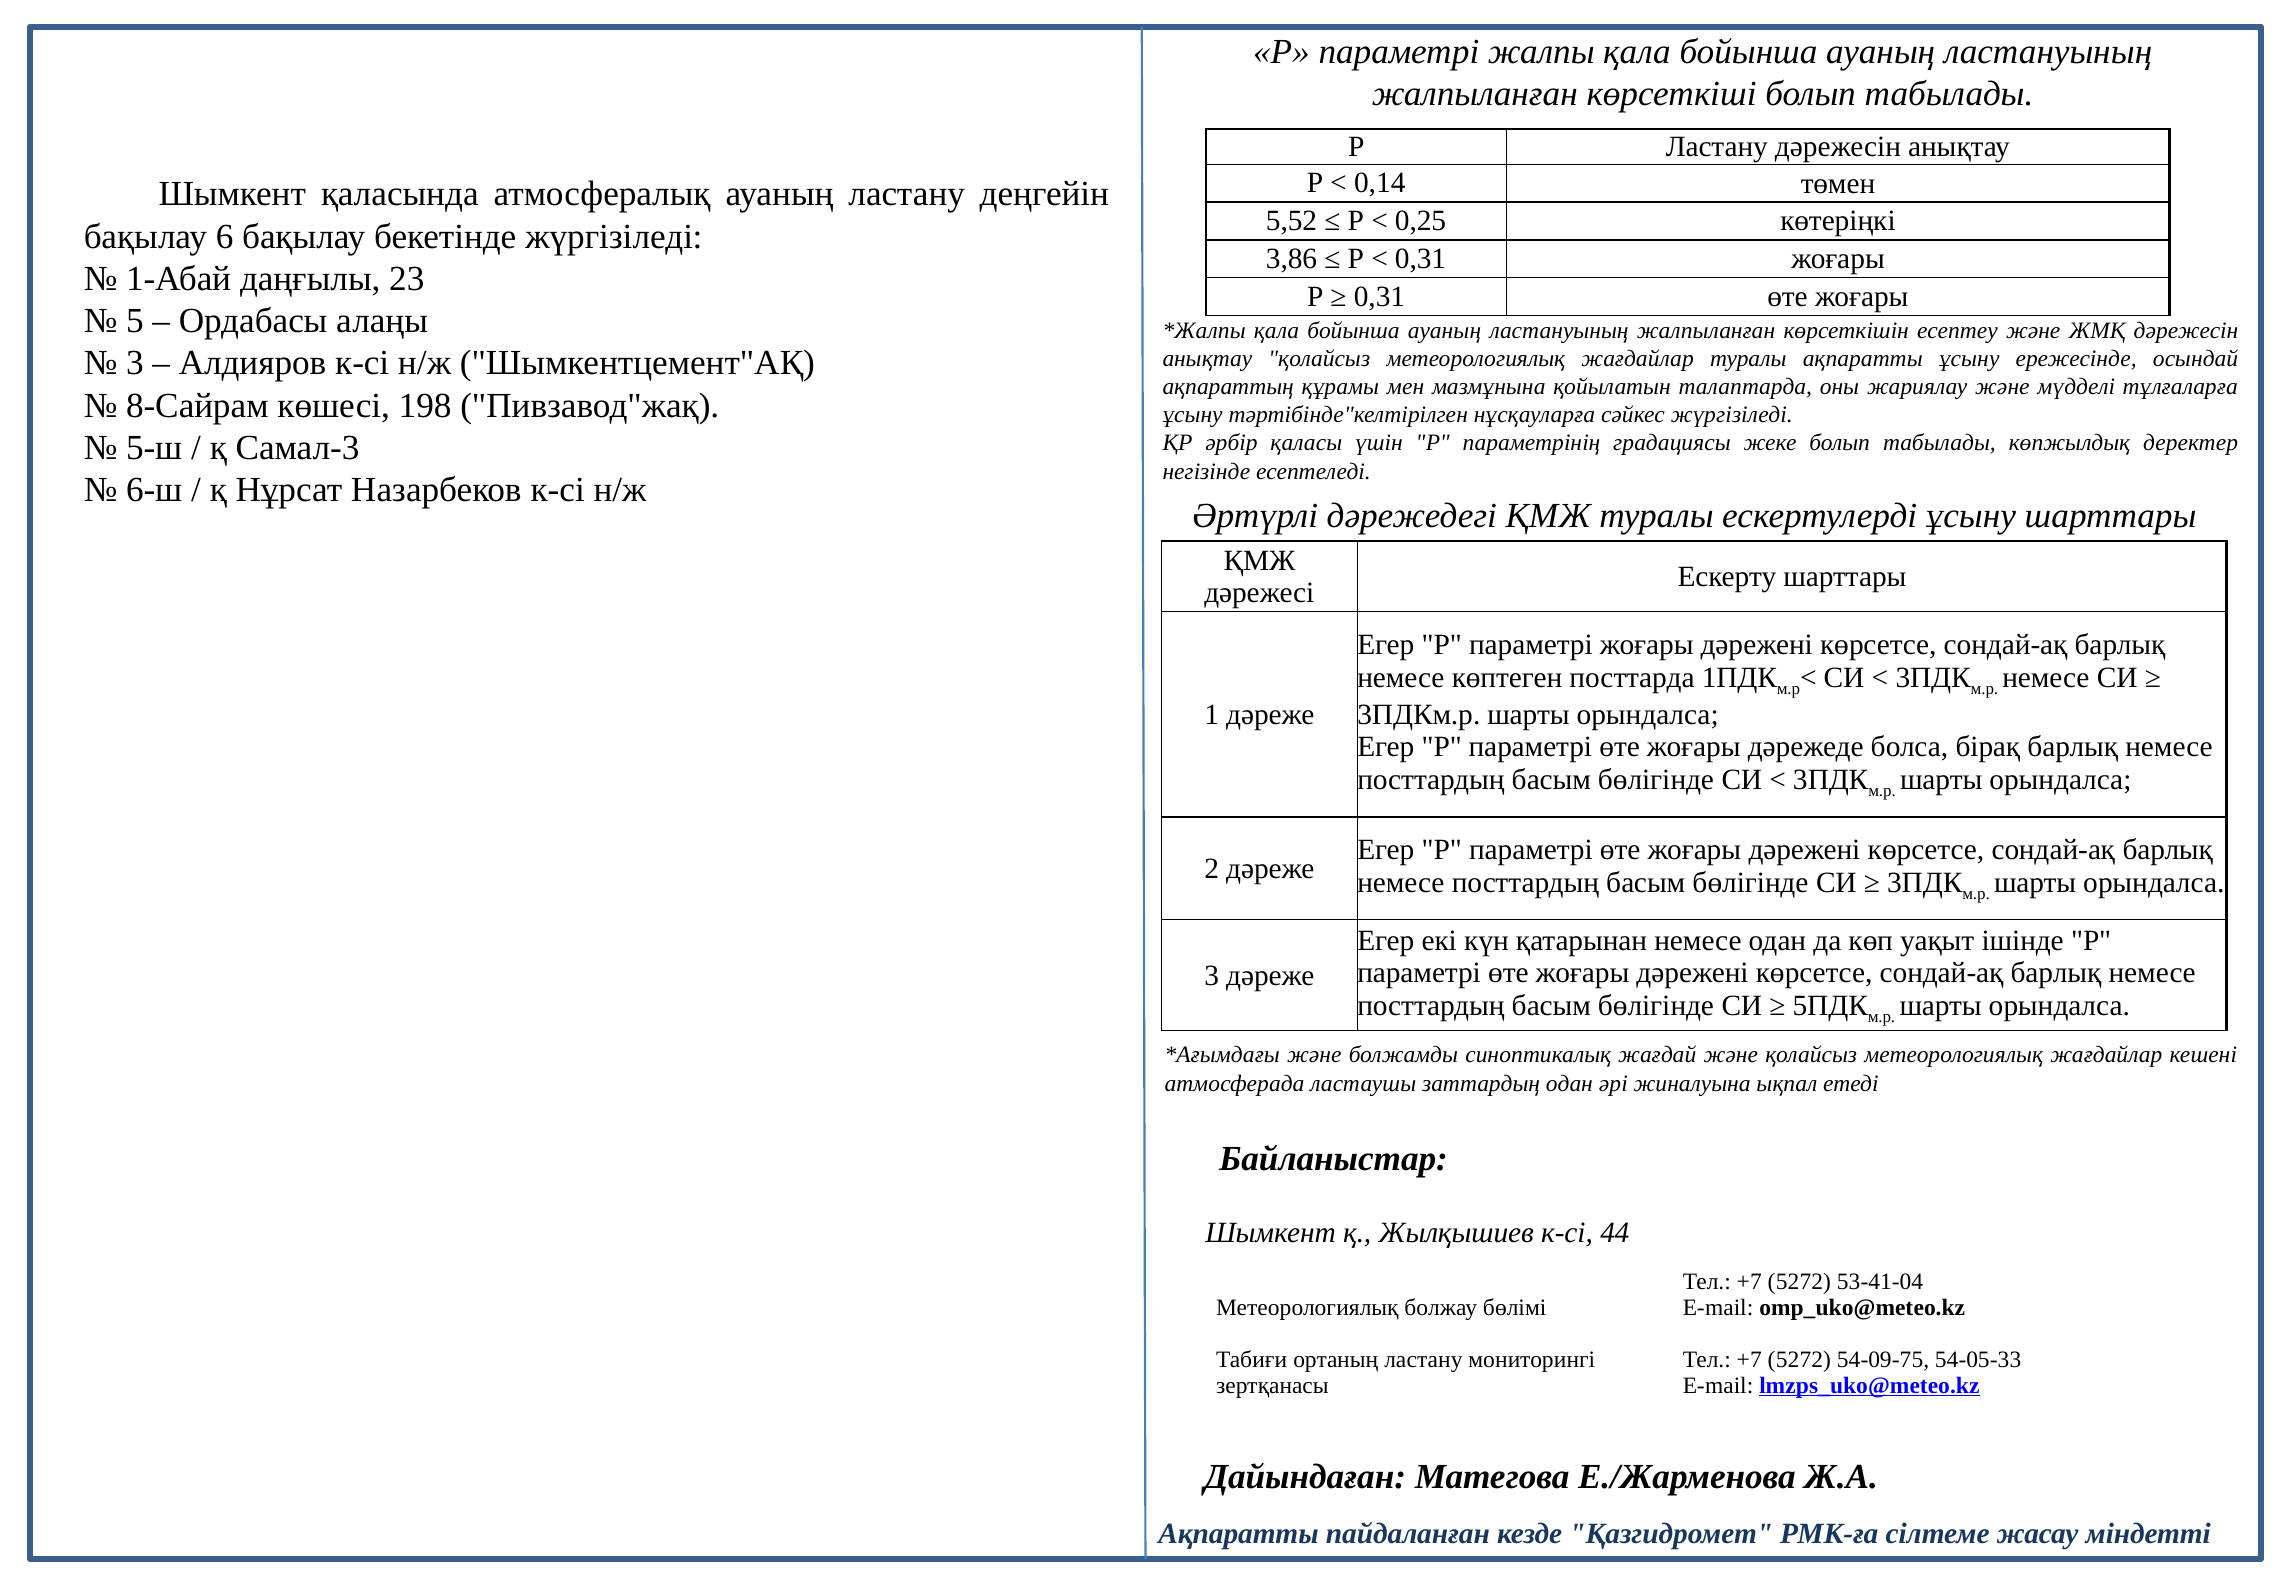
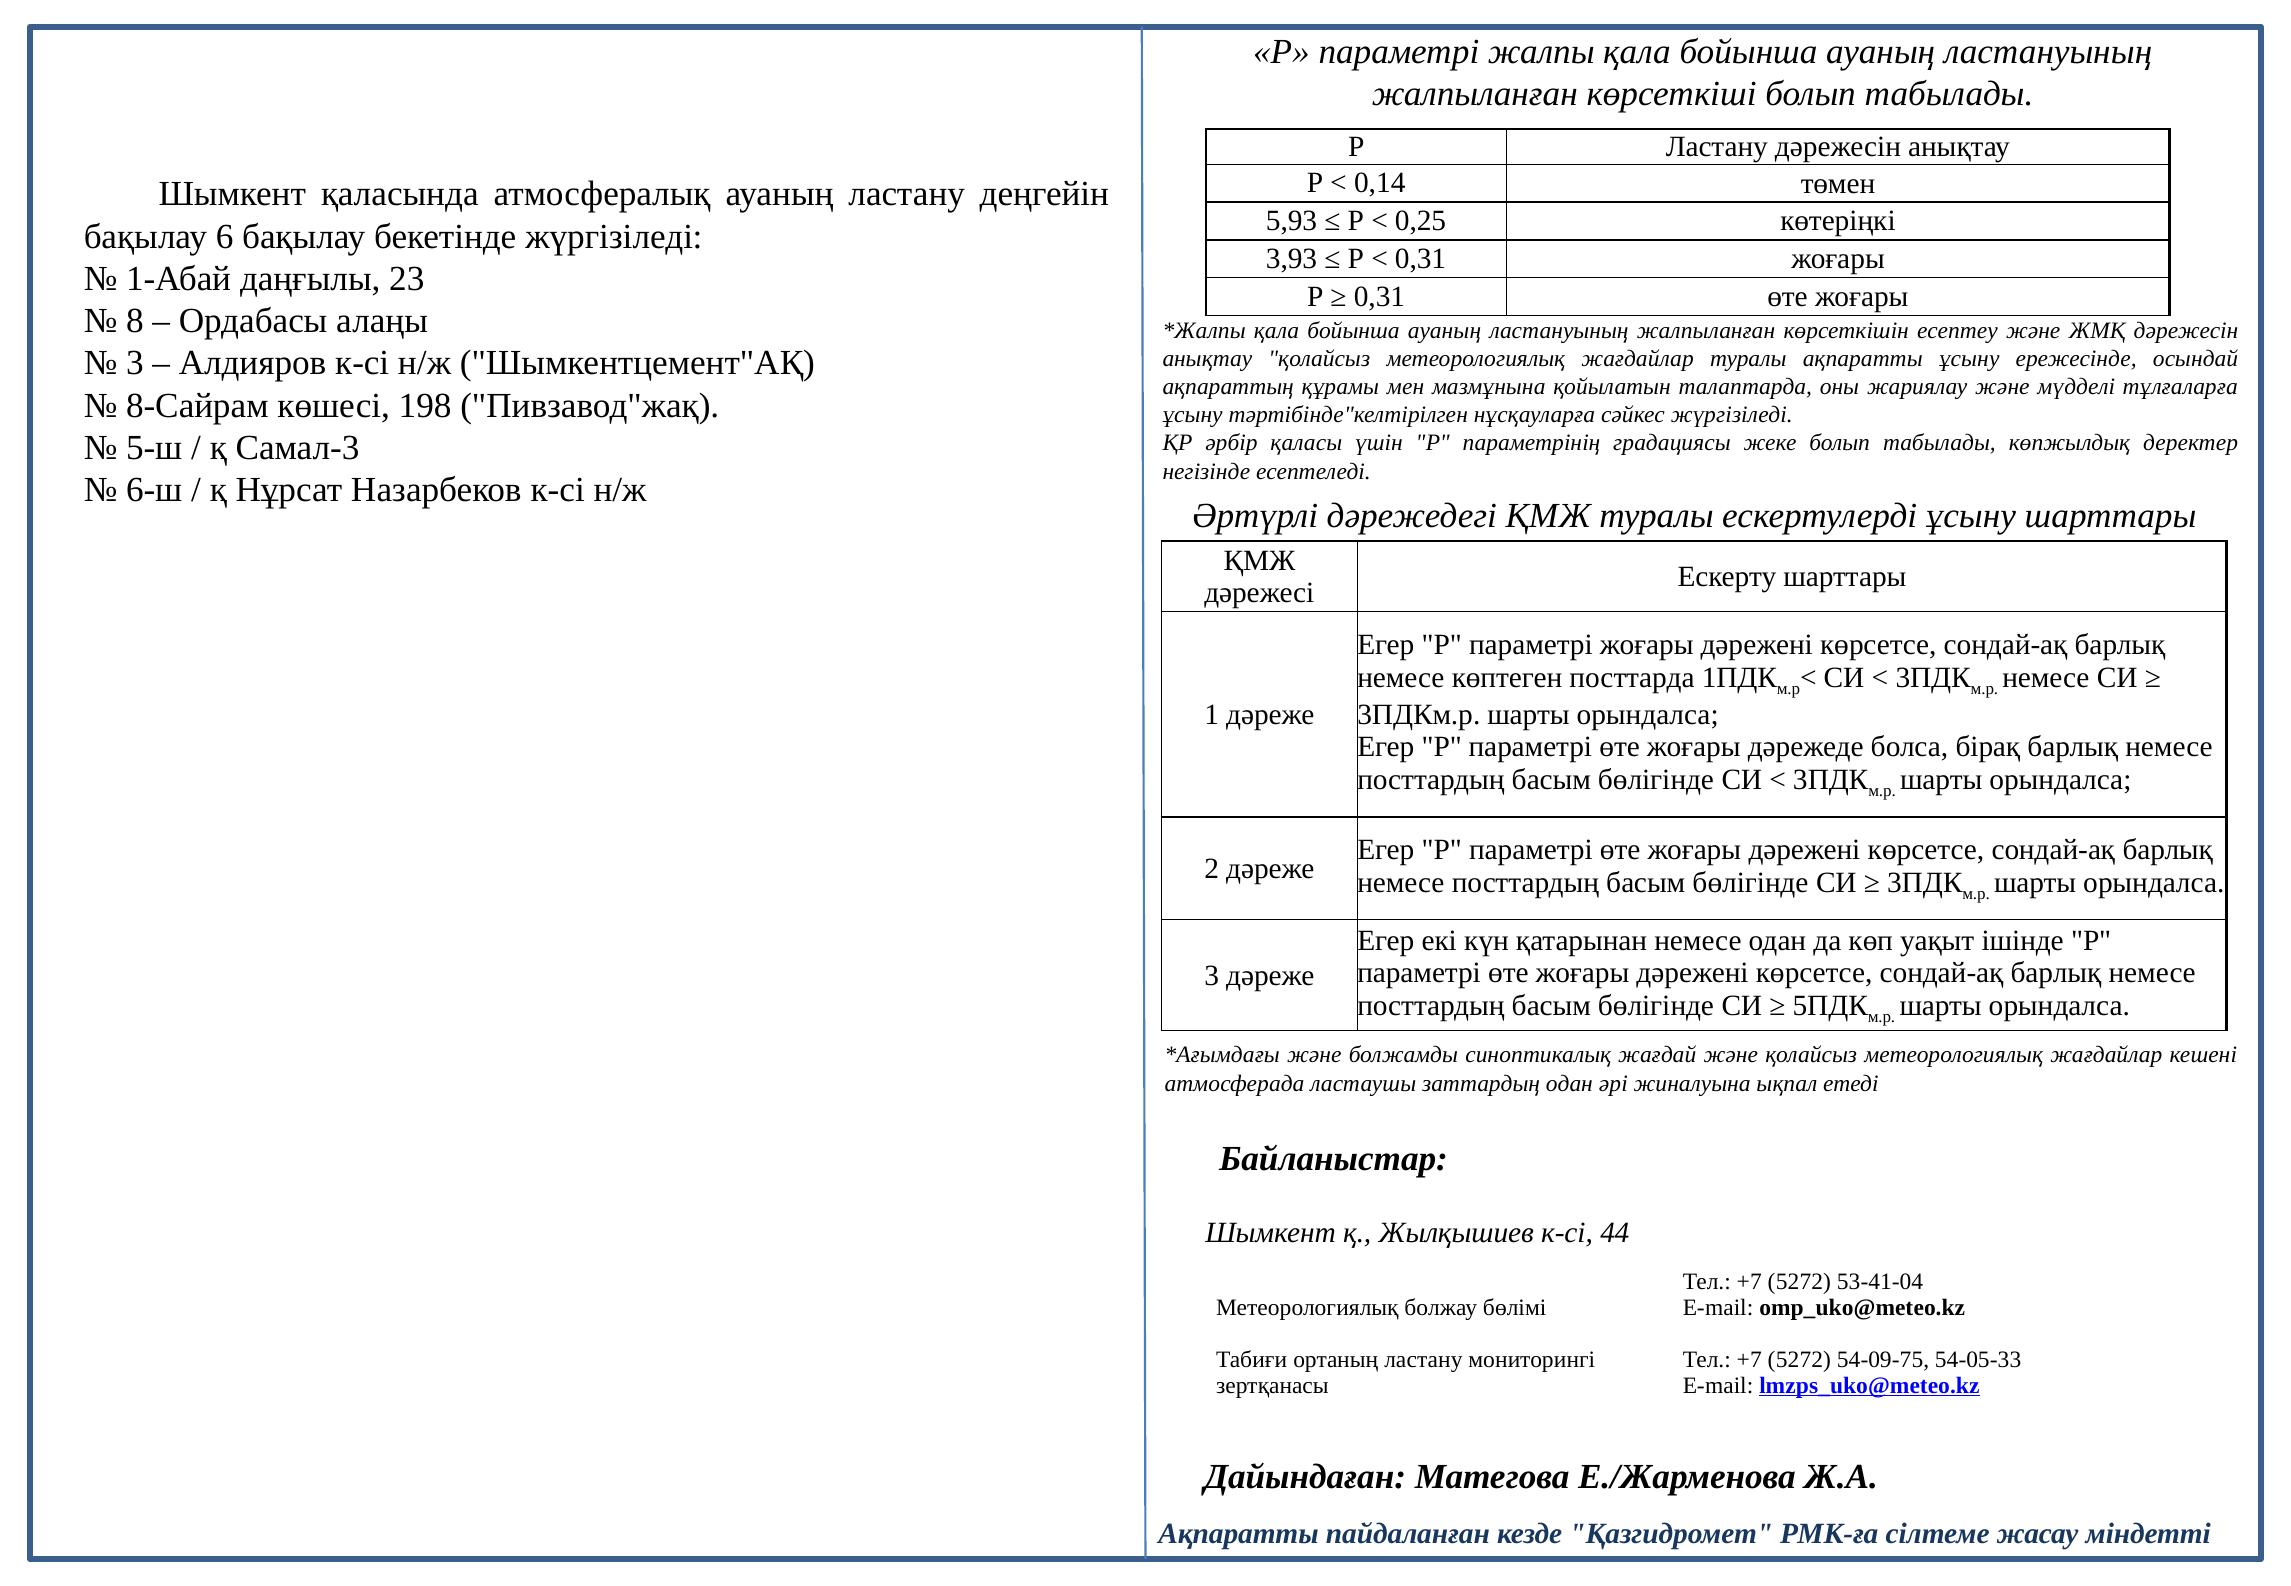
5,52: 5,52 -> 5,93 (1291, 221)
3,86: 3,86 -> 3,93 (1291, 259)
5: 5 -> 8 (135, 321)
